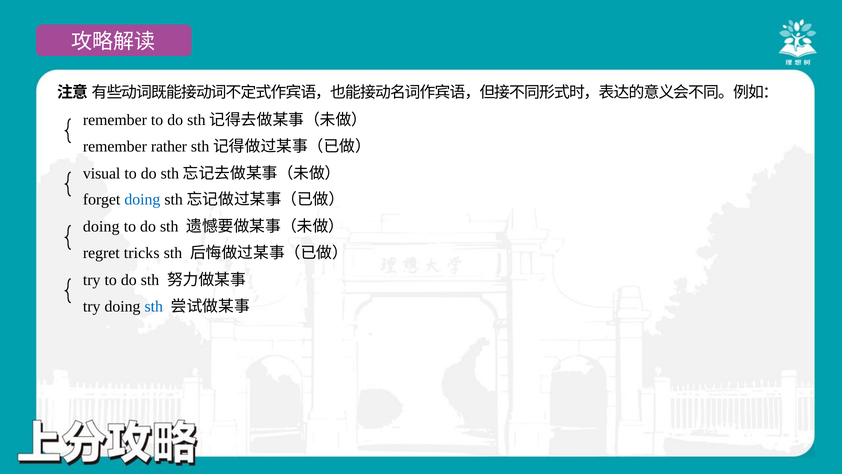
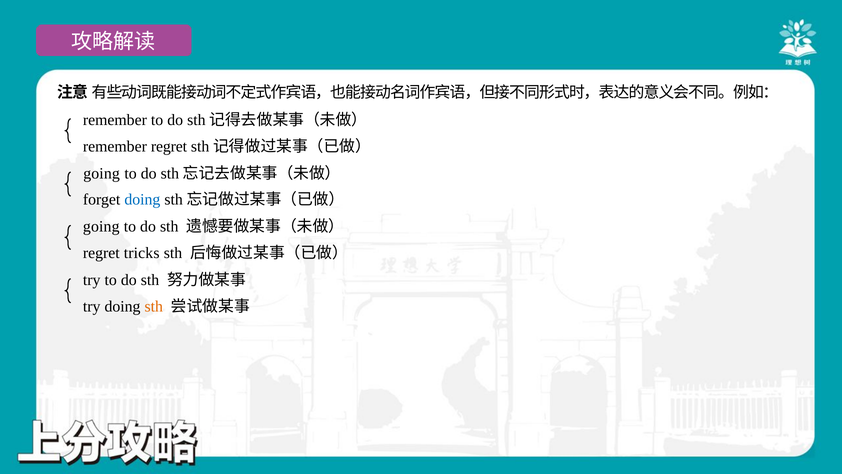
remember rather: rather -> regret (169, 146)
visual: visual -> going (102, 173)
doing: doing -> going (101, 227)
sth colour: blue -> orange (154, 306)
